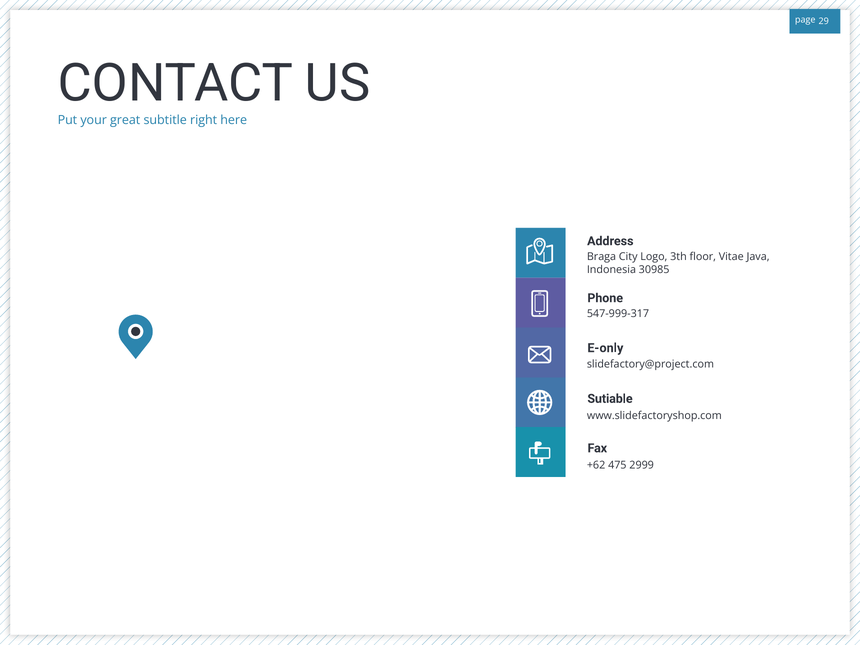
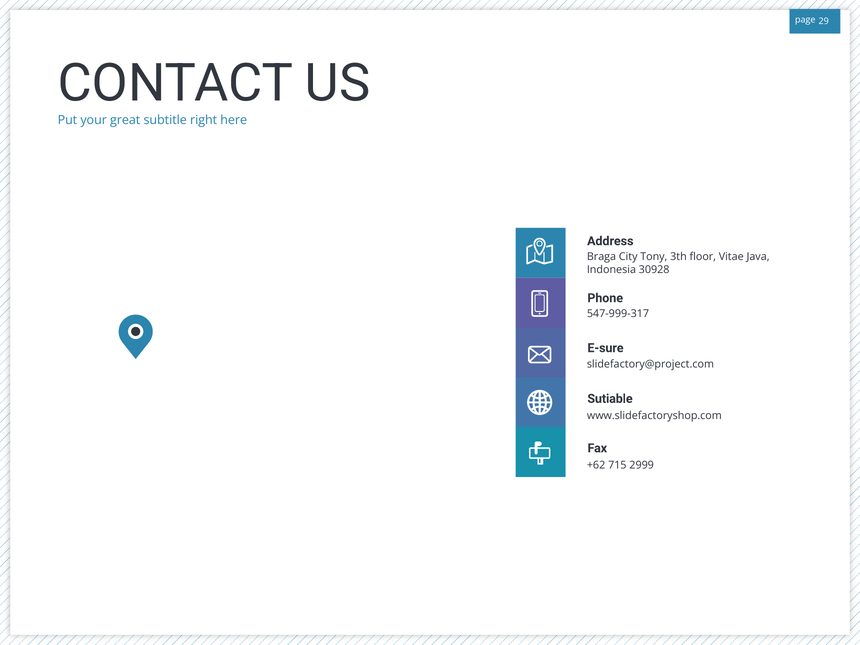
Logo: Logo -> Tony (654, 257)
30985: 30985 -> 30928 (654, 270)
E-only: E-only -> E-sure (605, 348)
475: 475 -> 715 (617, 465)
